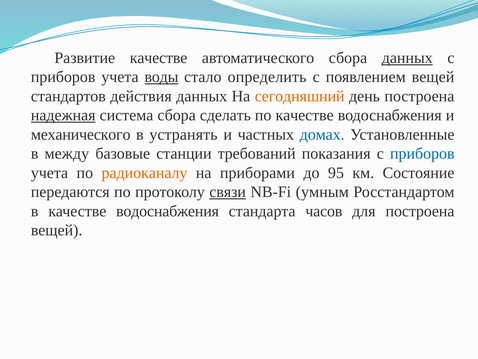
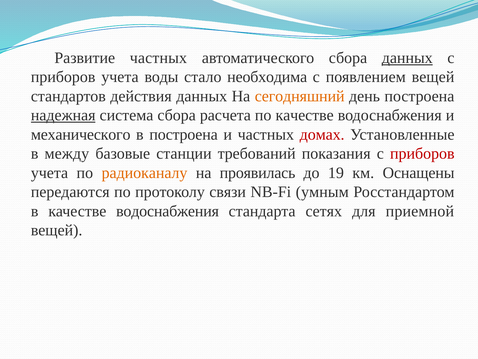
Развитие качестве: качестве -> частных (158, 58)
воды underline: present -> none (161, 77)
определить: определить -> необходима (267, 77)
сделать: сделать -> расчета (225, 115)
в устранять: устранять -> построена (184, 134)
домах colour: blue -> red (322, 134)
приборов colour: blue -> red (422, 153)
приборами: приборами -> проявилась (258, 173)
95: 95 -> 19 (336, 173)
Состояние: Состояние -> Оснащены (419, 173)
связи underline: present -> none (228, 192)
часов: часов -> сетях (324, 211)
для построена: построена -> приемной (420, 211)
